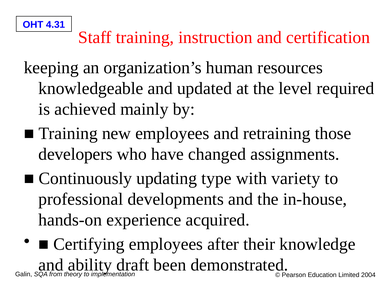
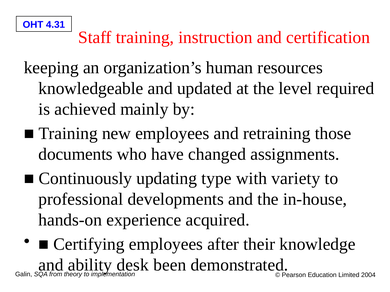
developers: developers -> documents (76, 154)
draft: draft -> desk (133, 265)
